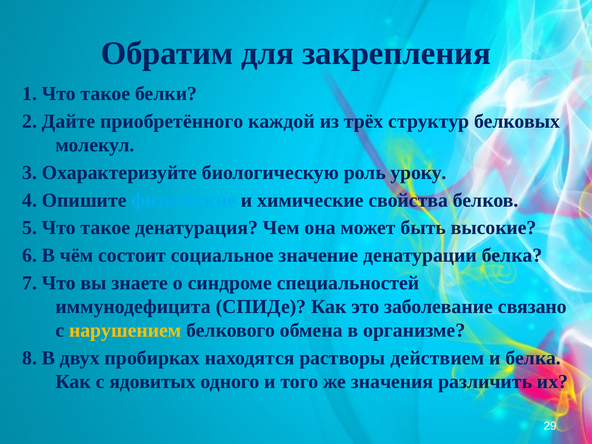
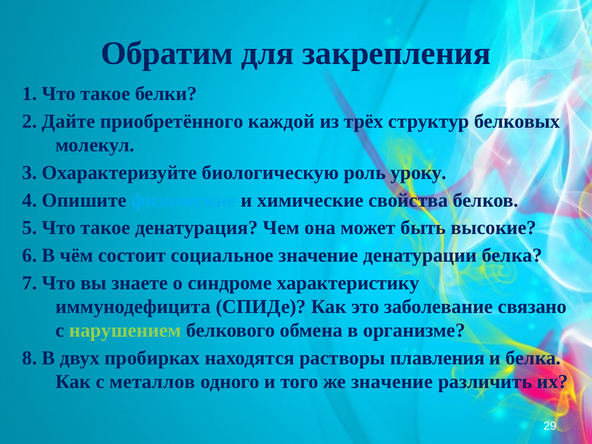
специальностей: специальностей -> характеристику (348, 283)
нарушением colour: yellow -> light green (125, 330)
действием: действием -> плавления (437, 358)
ядовитых: ядовитых -> металлов (152, 382)
же значения: значения -> значение (392, 382)
